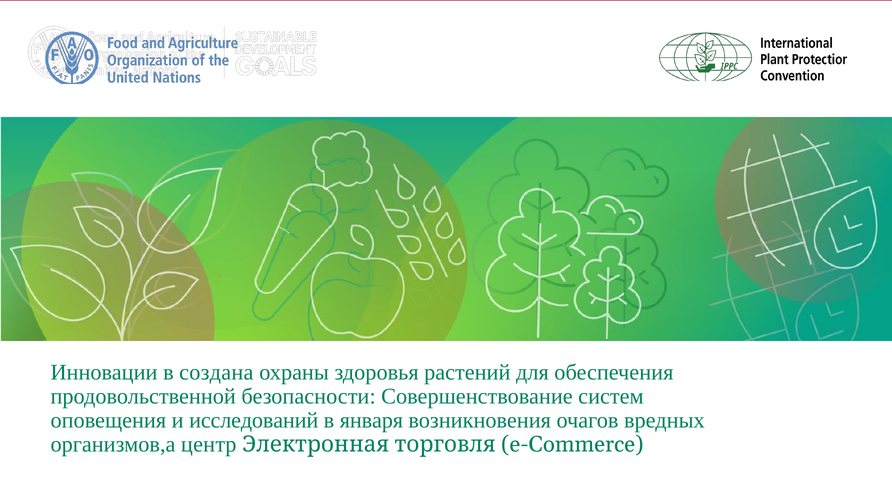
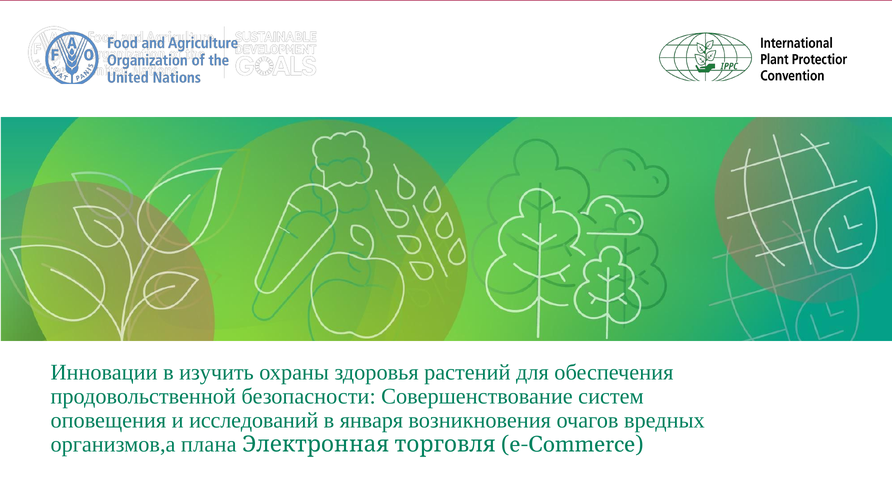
создана: создана -> изучить (216, 372)
центр: центр -> плана (209, 444)
